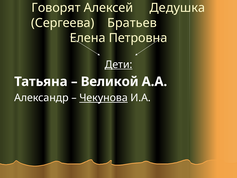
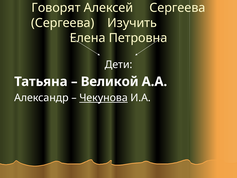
Алексей Дедушка: Дедушка -> Сергеева (177, 8)
Братьев: Братьев -> Изучить (132, 23)
Дети underline: present -> none (119, 64)
